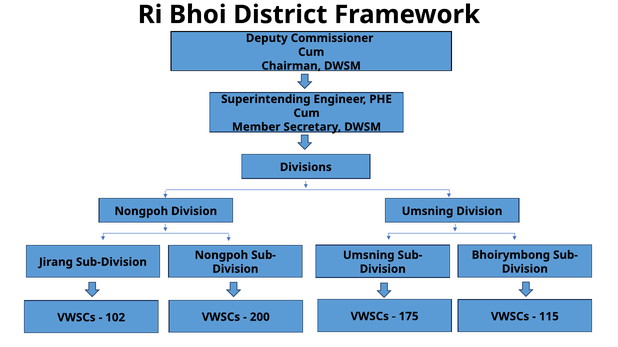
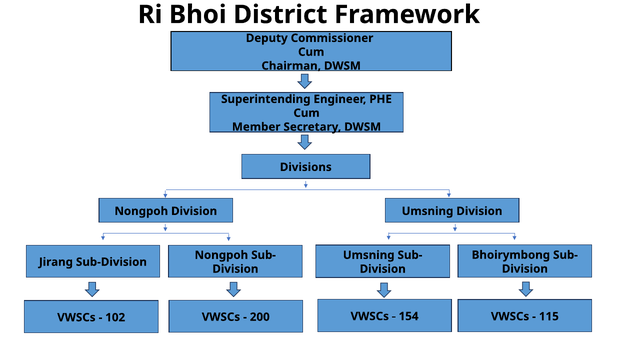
175: 175 -> 154 (409, 317)
